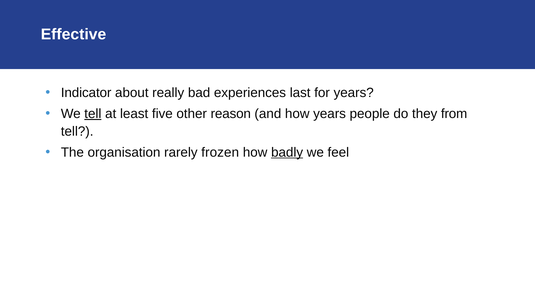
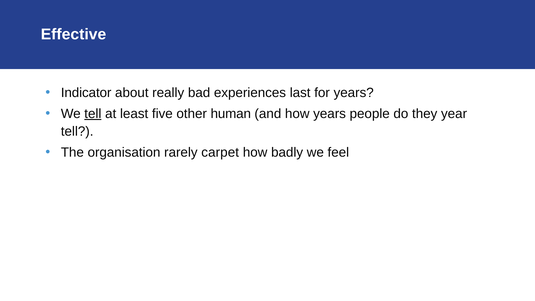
reason: reason -> human (231, 114)
from: from -> year (454, 114)
frozen: frozen -> carpet (220, 152)
badly underline: present -> none (287, 152)
